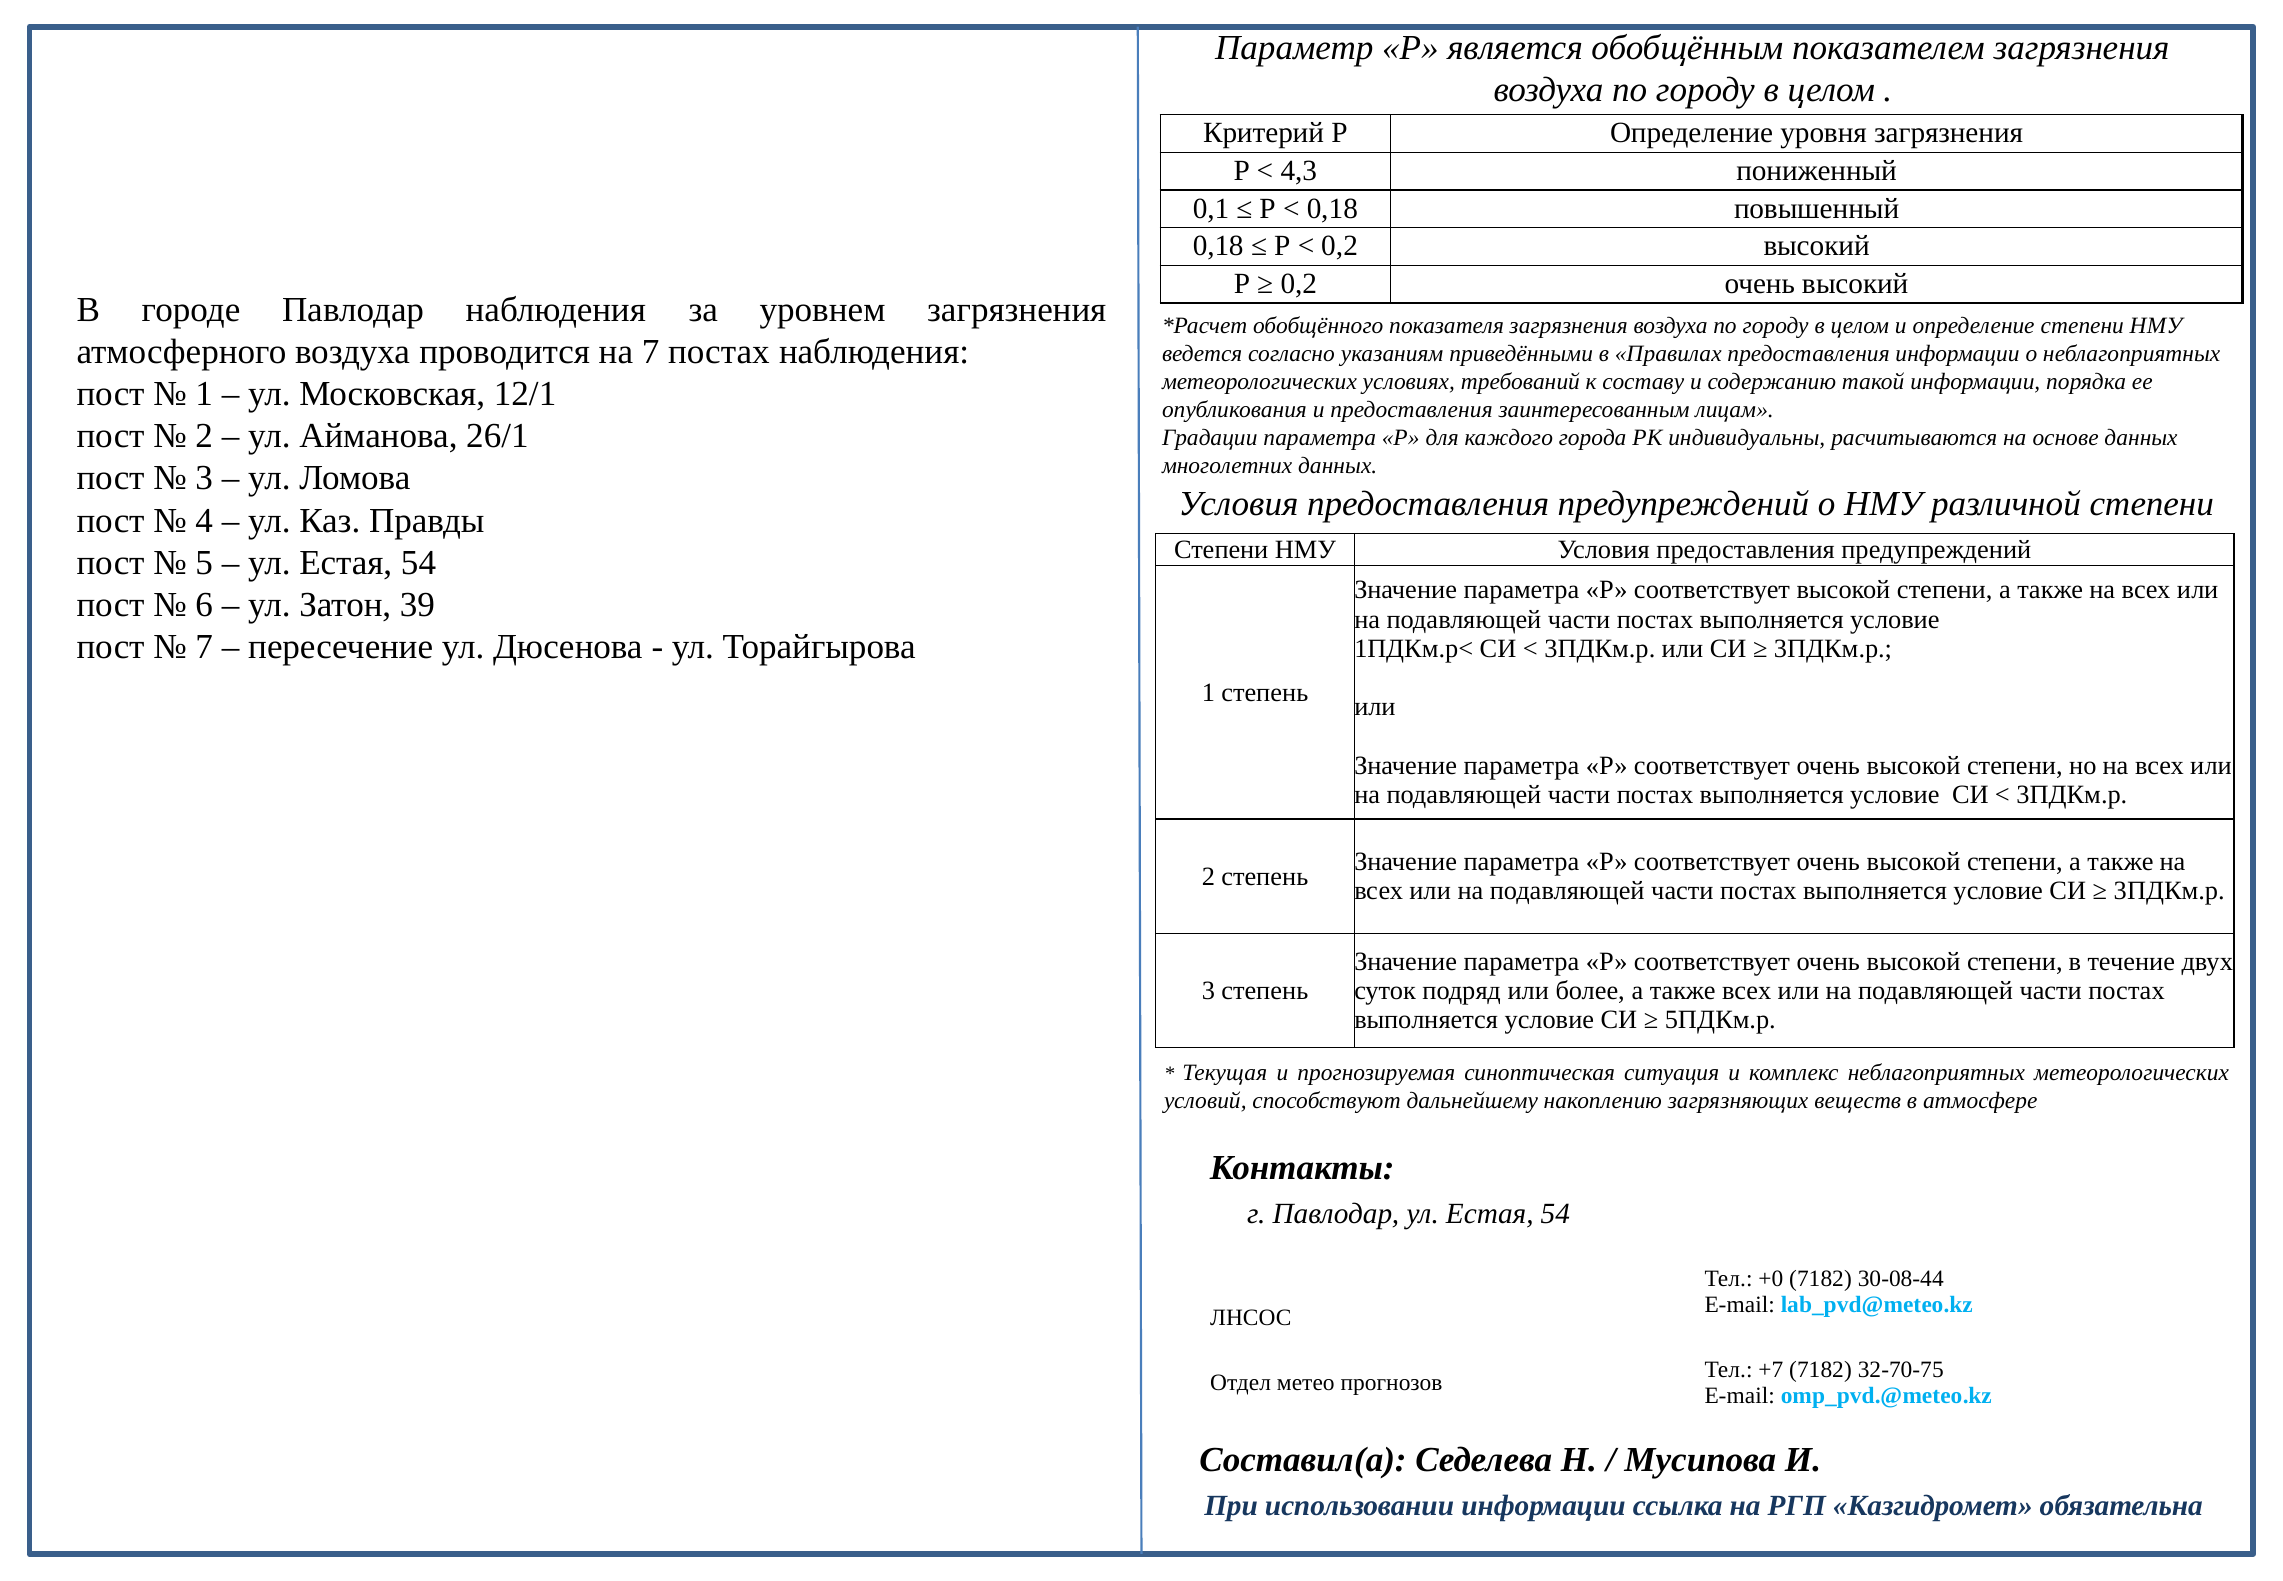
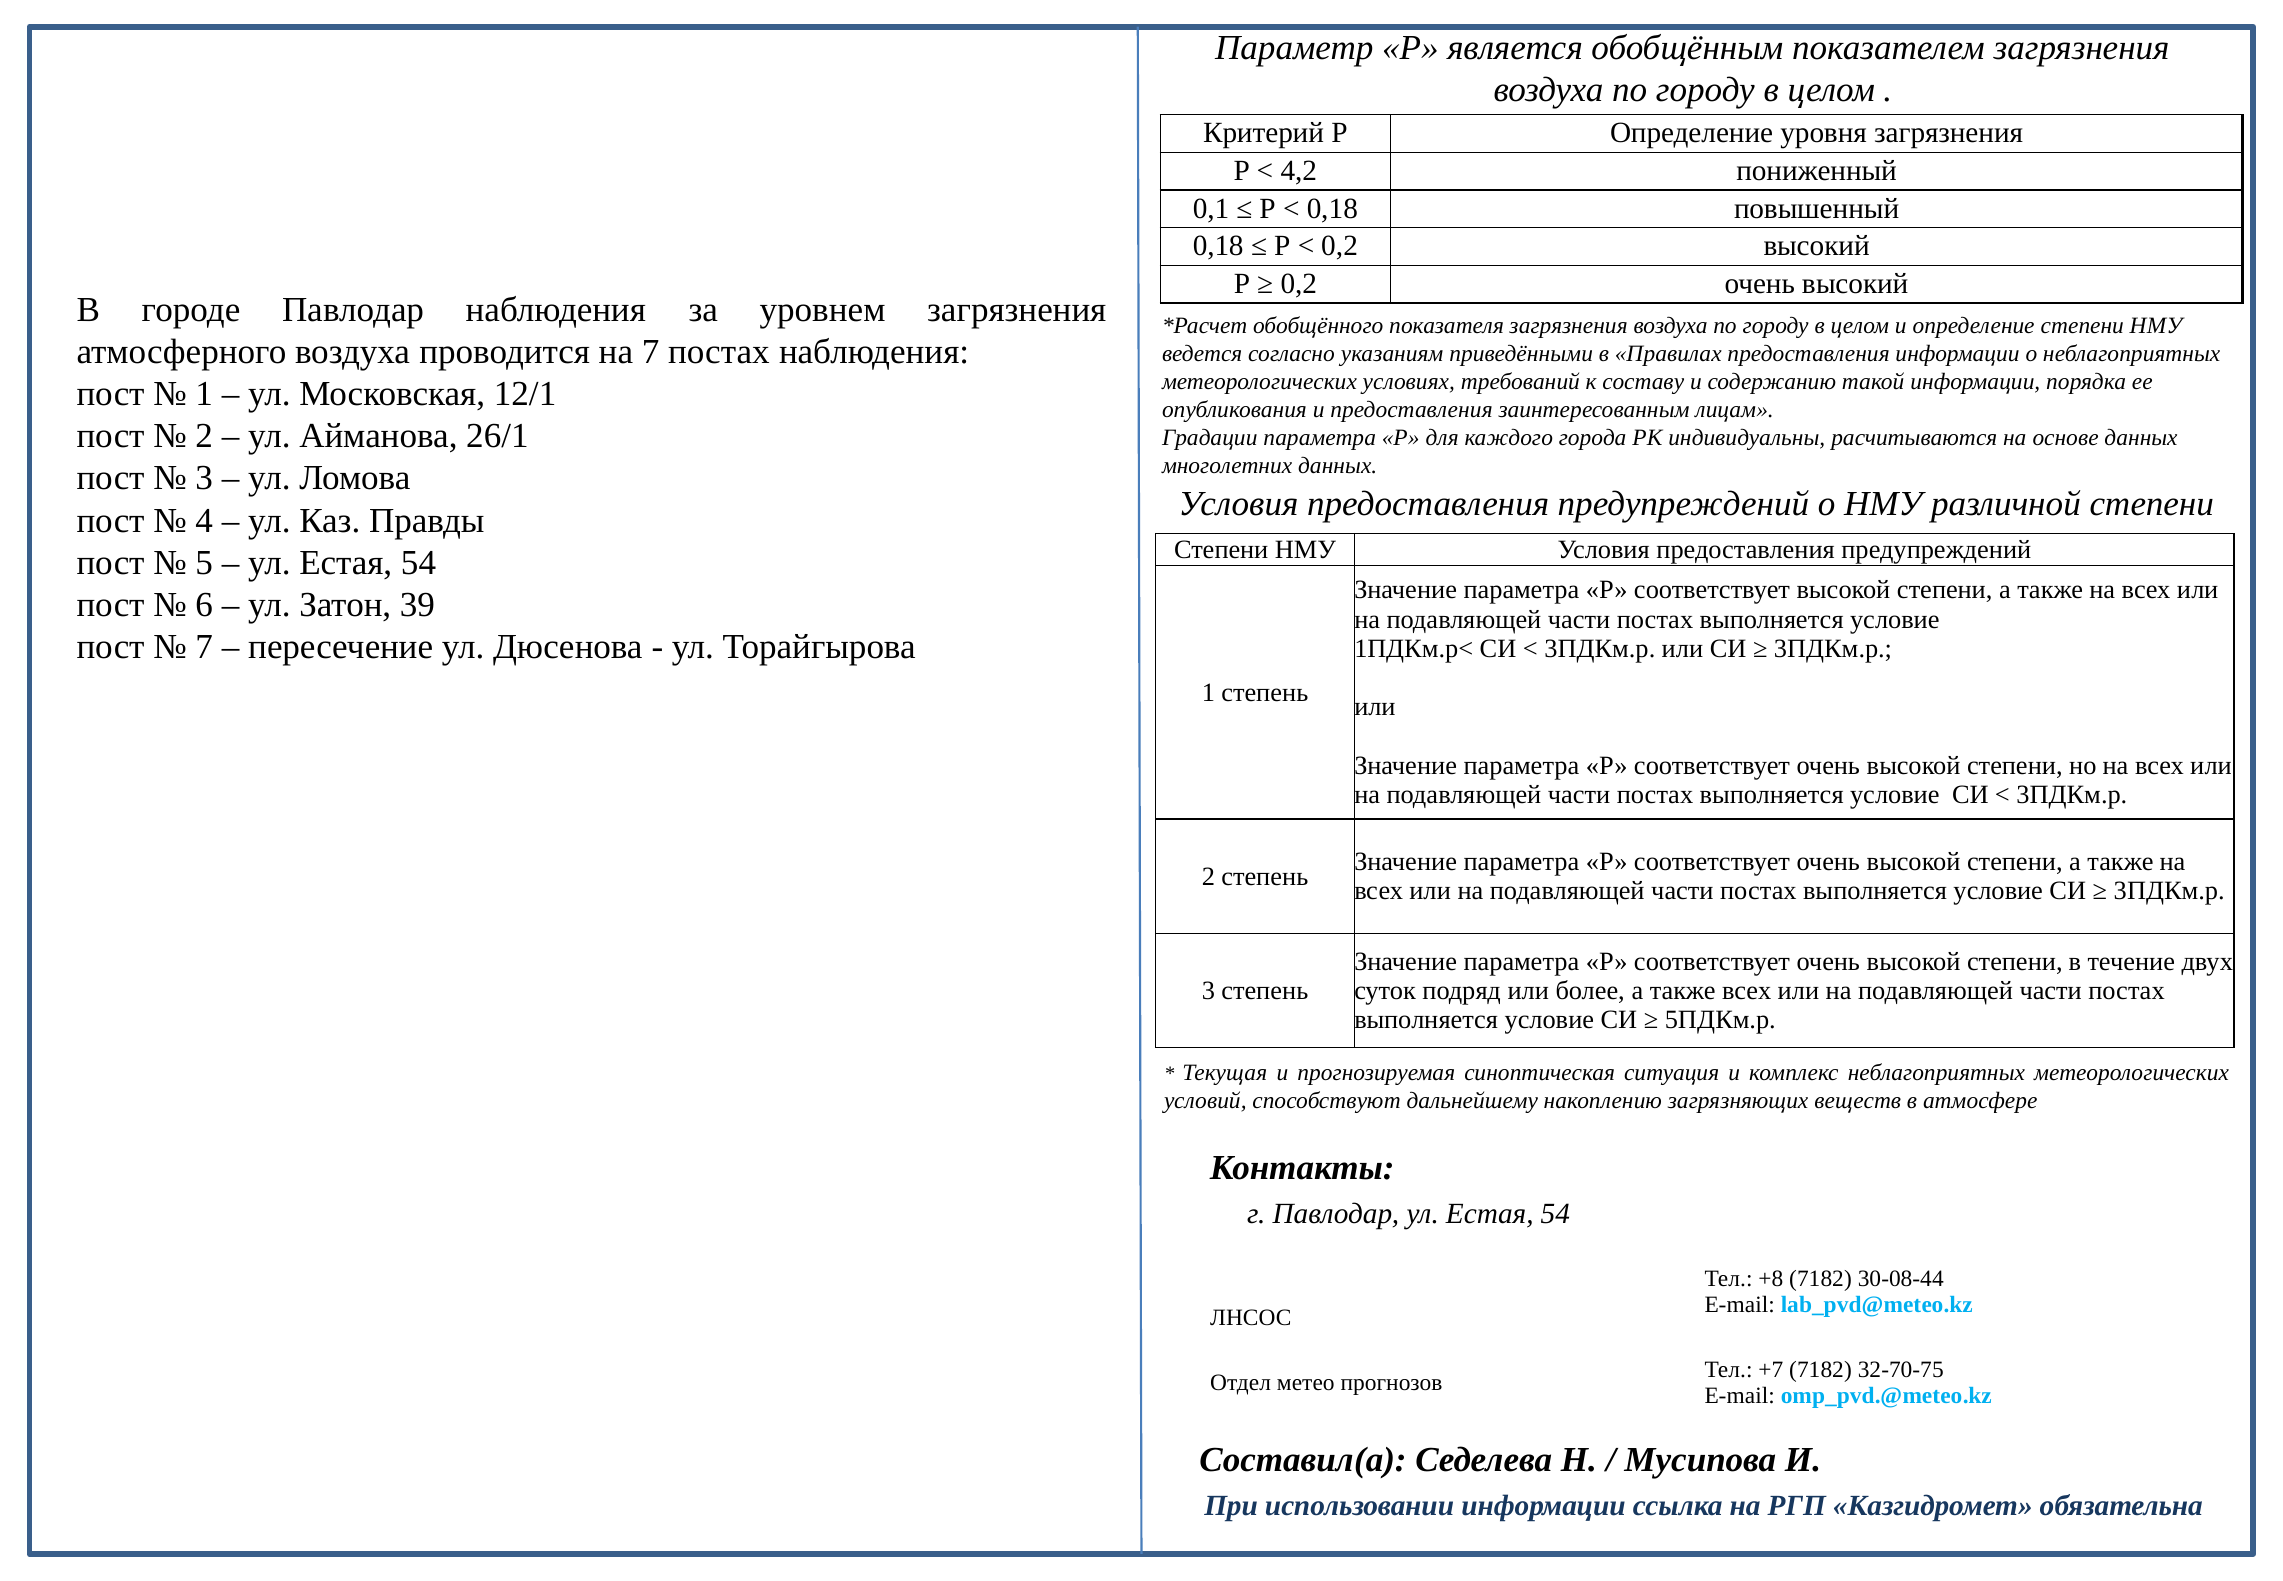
4,3: 4,3 -> 4,2 (1299, 171)
+0: +0 -> +8 (1771, 1278)
